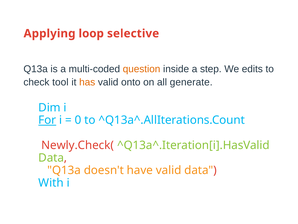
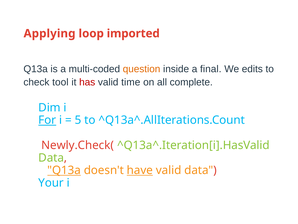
selective: selective -> imported (133, 33)
step: step -> final (211, 69)
has colour: orange -> red (87, 82)
onto: onto -> time (131, 82)
generate: generate -> complete (191, 82)
0: 0 -> 5 (78, 120)
Q13a underline: none -> present (64, 170)
have underline: none -> present (140, 170)
With: With -> Your (51, 182)
